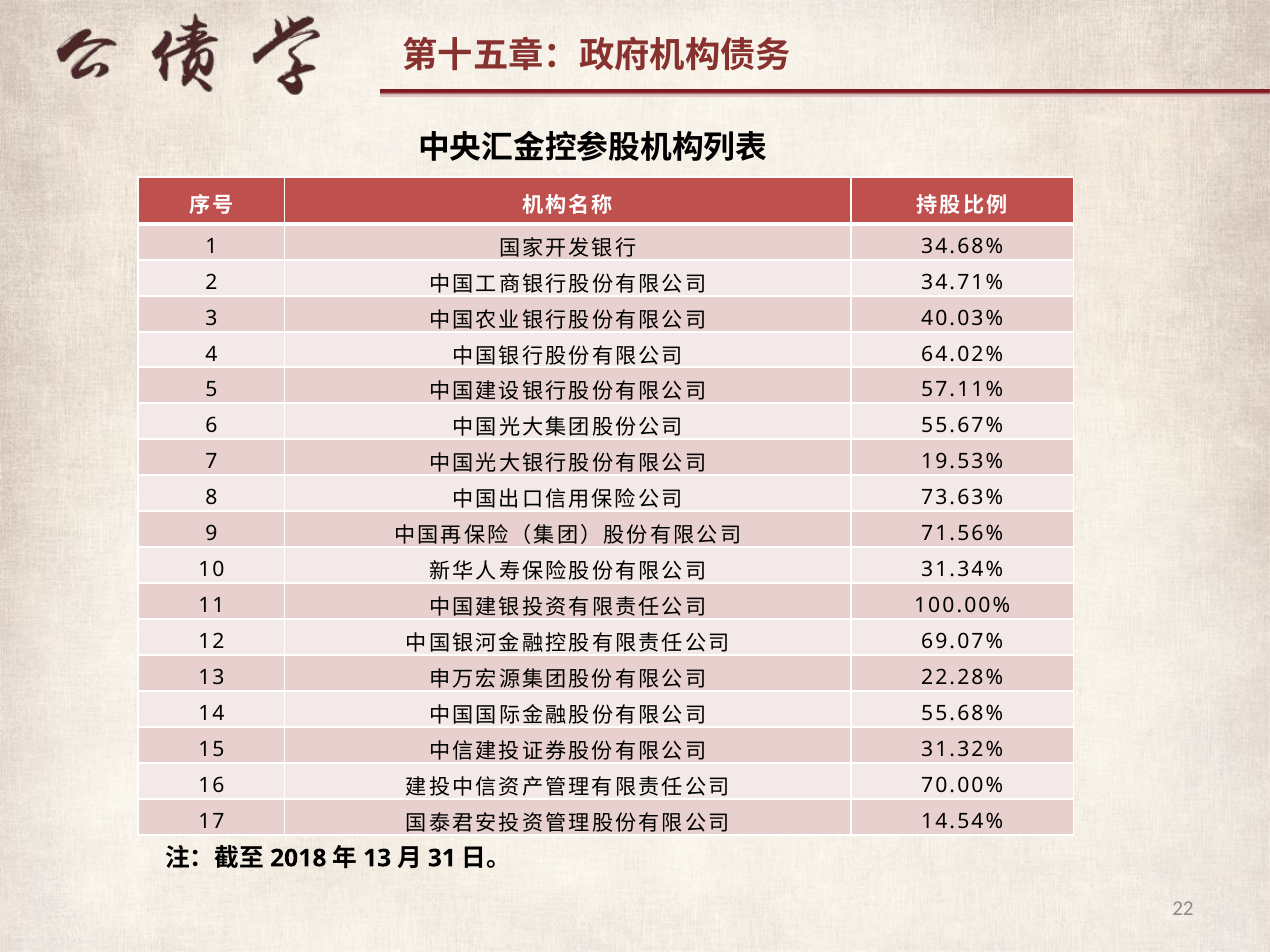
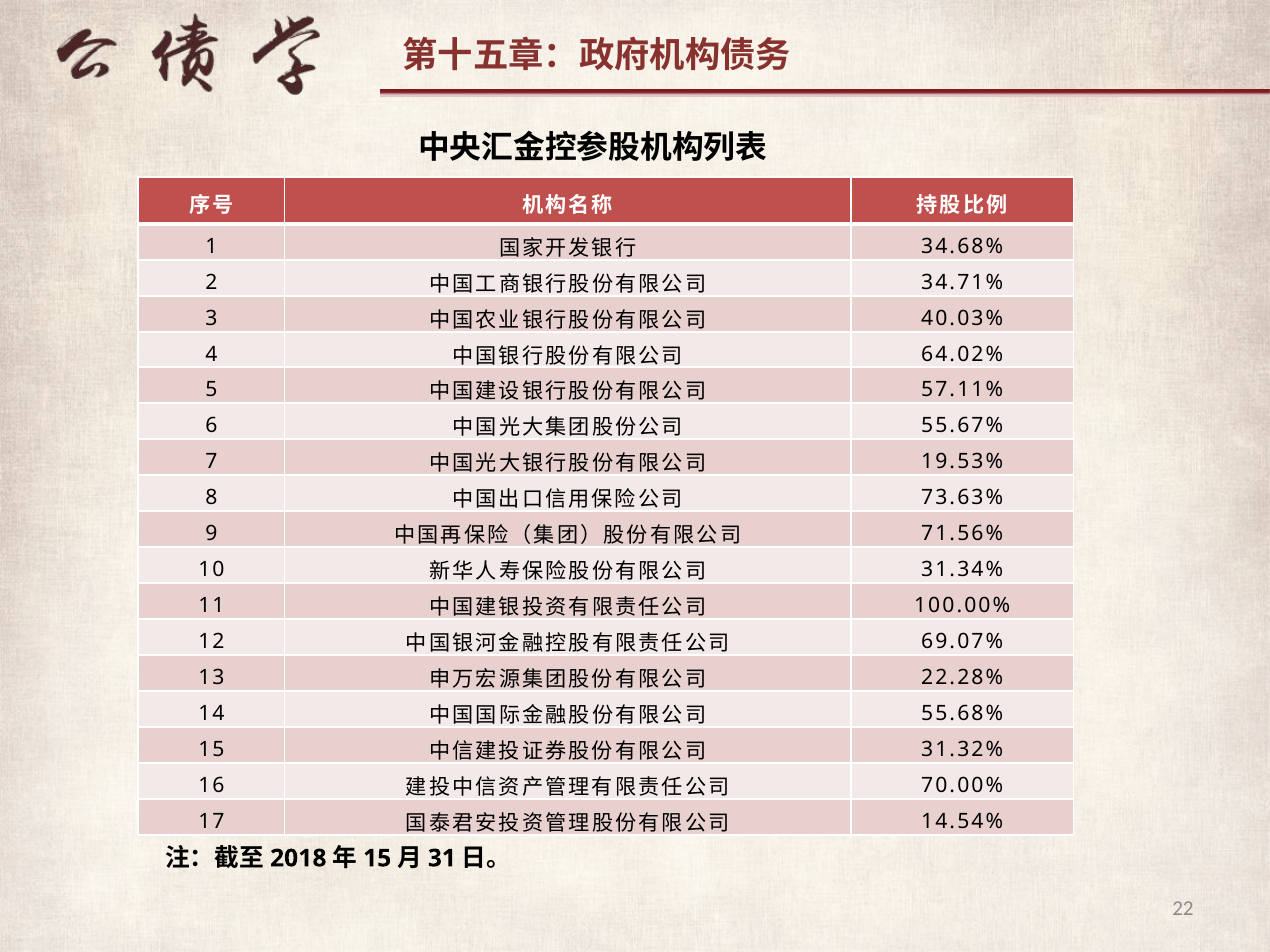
13: 13 -> 15 (377, 859)
